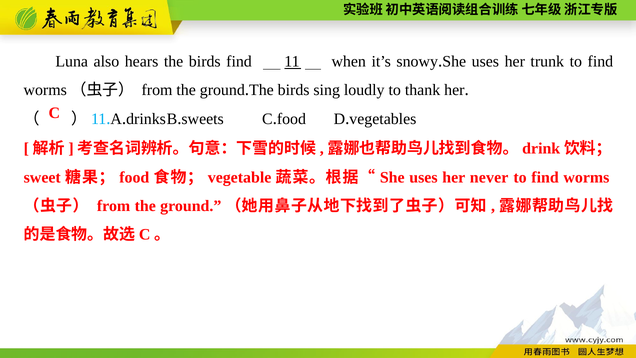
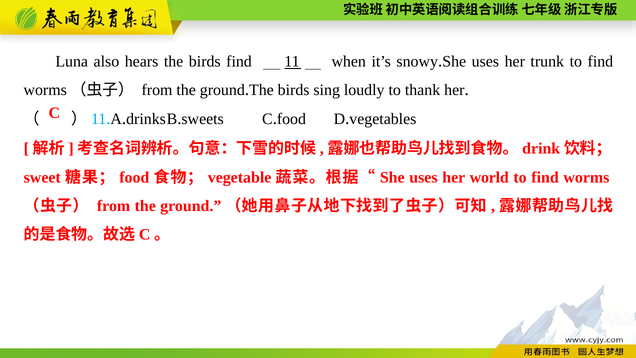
never: never -> world (489, 177)
